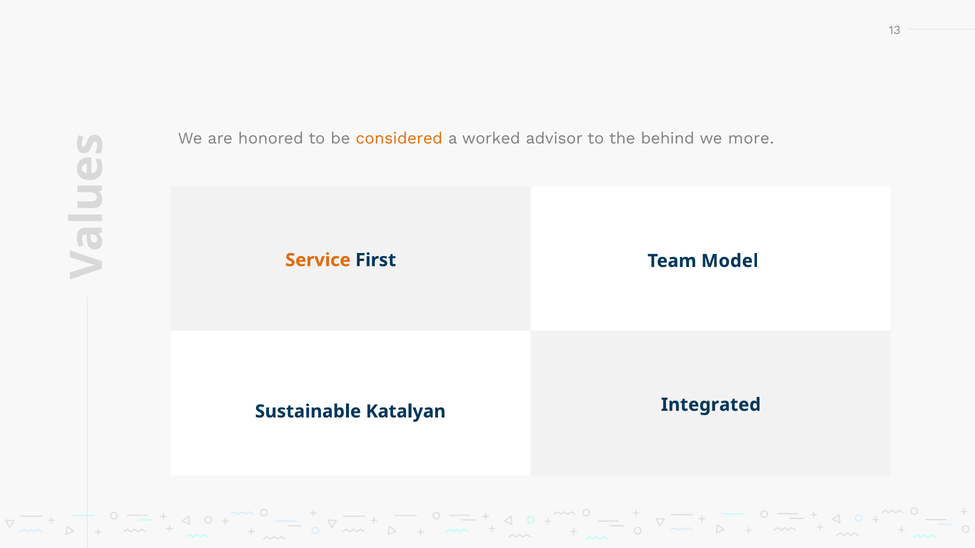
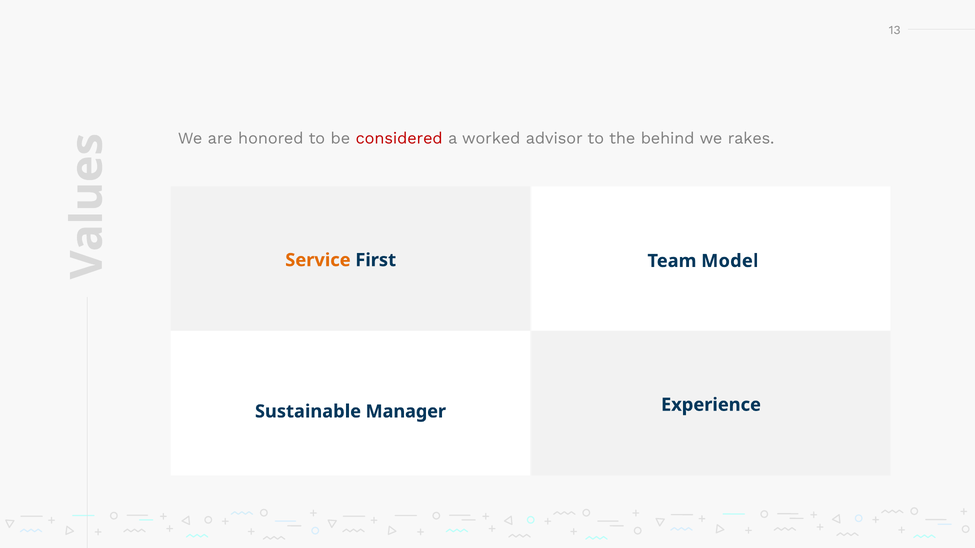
considered colour: orange -> red (399, 138)
more: more -> rakes (751, 138)
Integrated: Integrated -> Experience (711, 405)
Katalyan: Katalyan -> Manager (406, 412)
